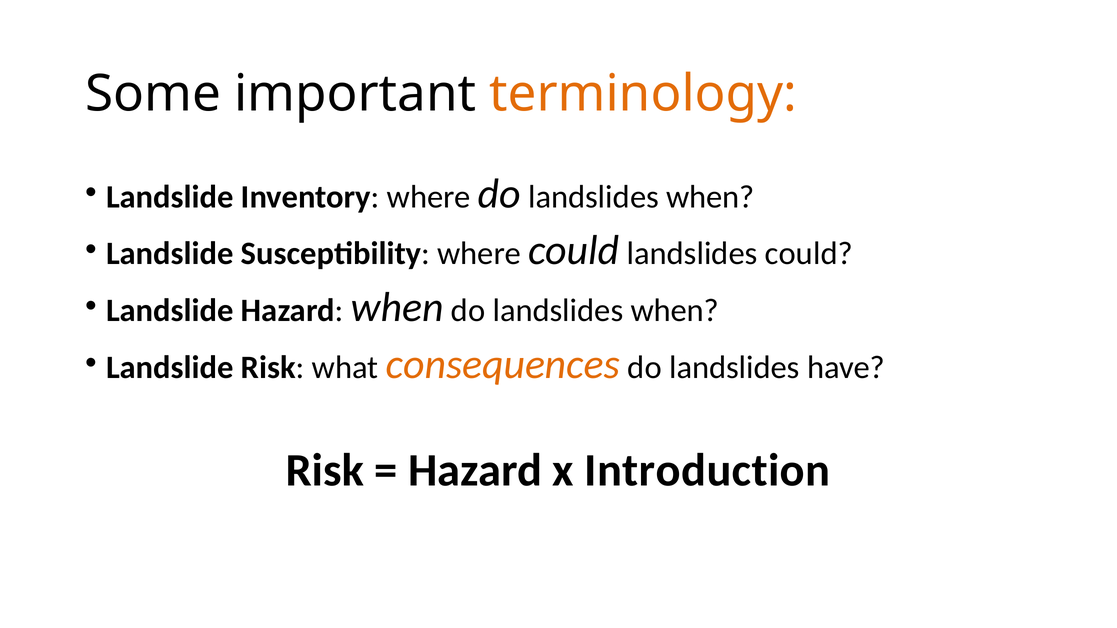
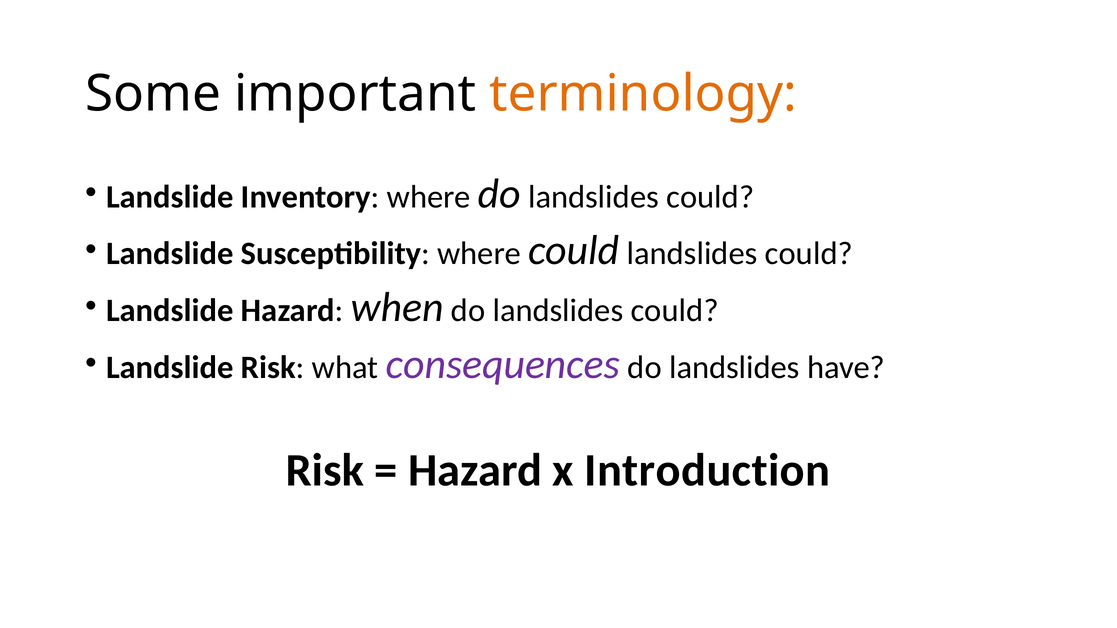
where do landslides when: when -> could (710, 197)
when do landslides when: when -> could (675, 311)
consequences colour: orange -> purple (503, 364)
